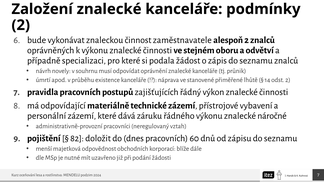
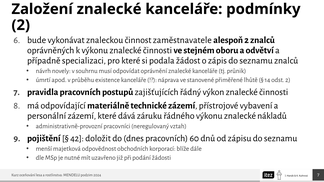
náročné: náročné -> nákladů (272, 116)
82: 82 -> 42 (77, 138)
